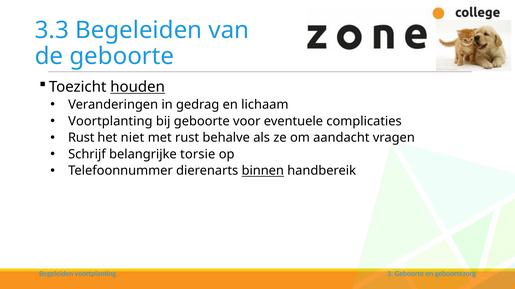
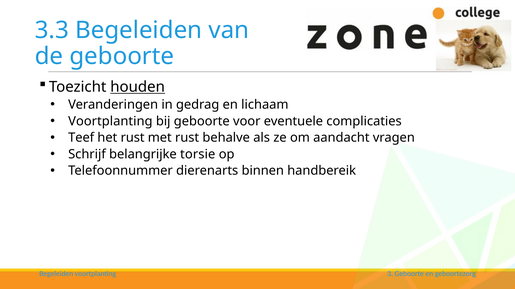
Rust: Rust -> Teef (81, 138)
het niet: niet -> rust (133, 138)
binnen underline: present -> none (263, 171)
